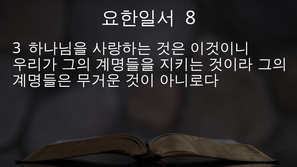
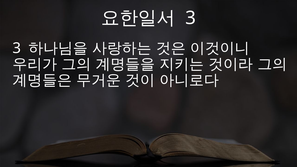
8: 8 -> 3 (191, 18)
